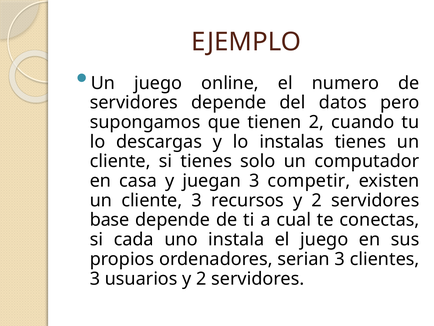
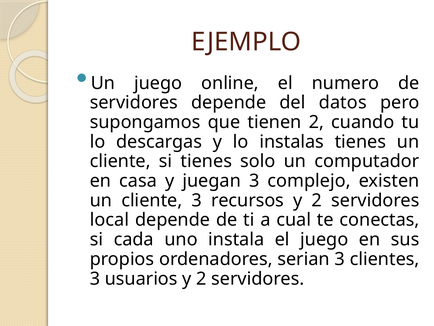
competir: competir -> complejo (309, 181)
base: base -> local (109, 220)
